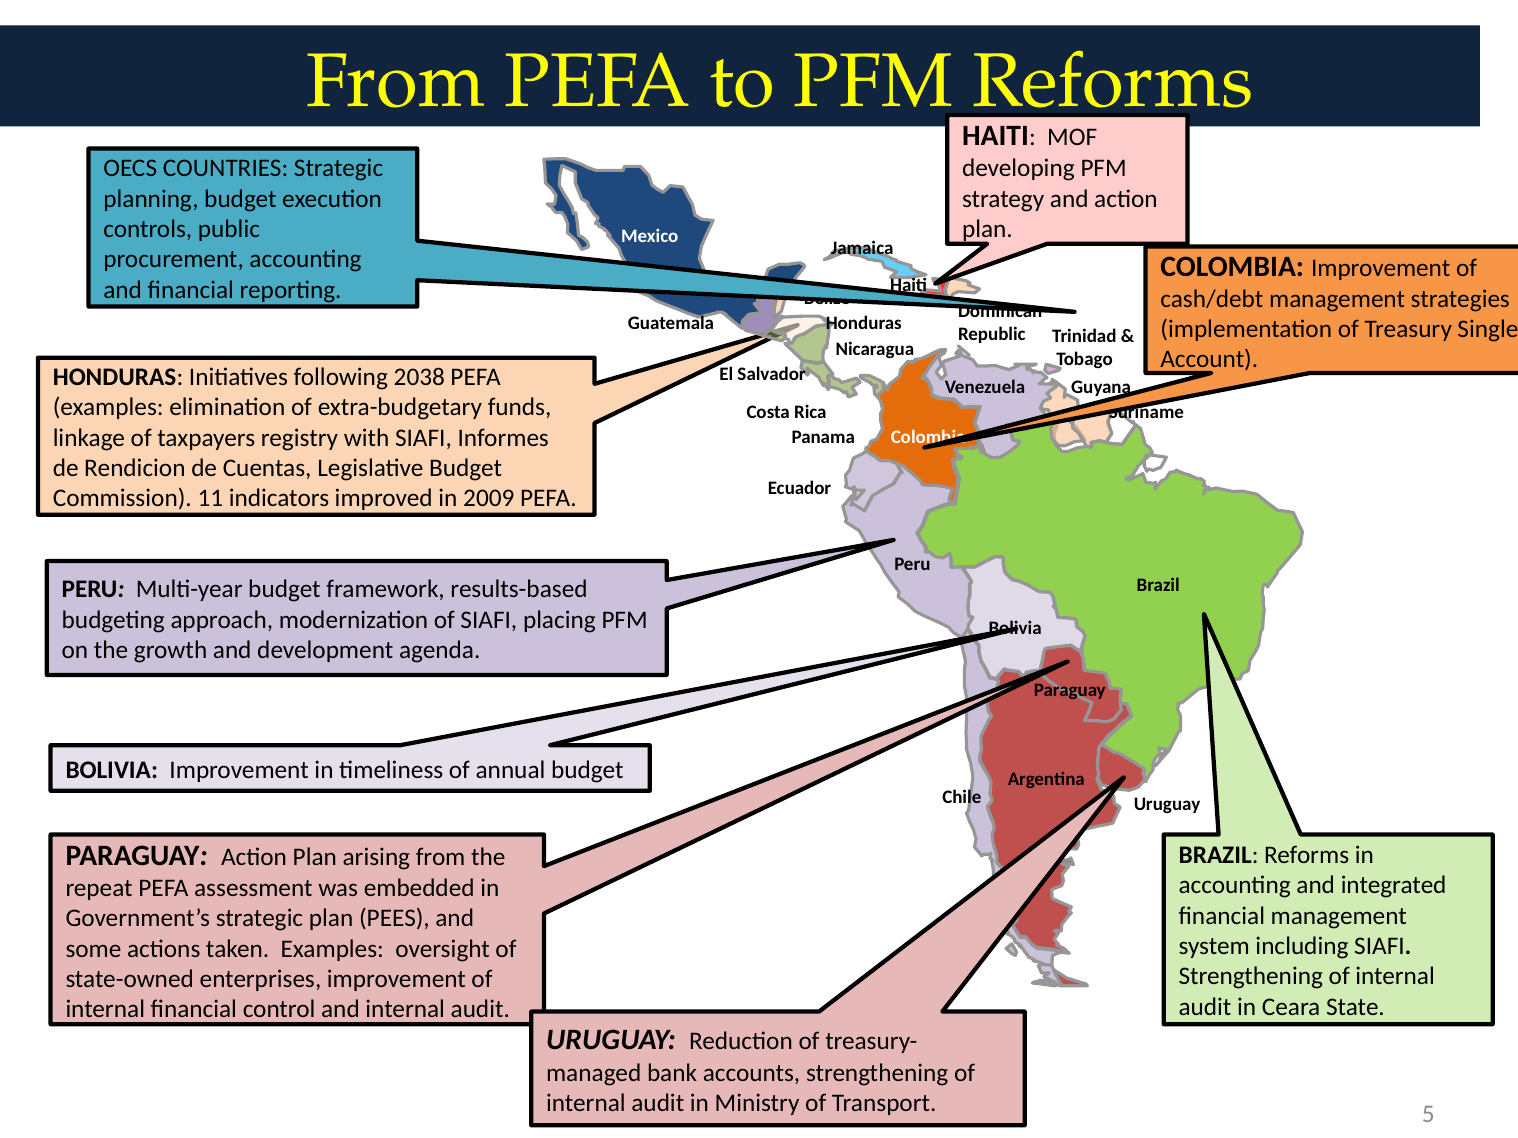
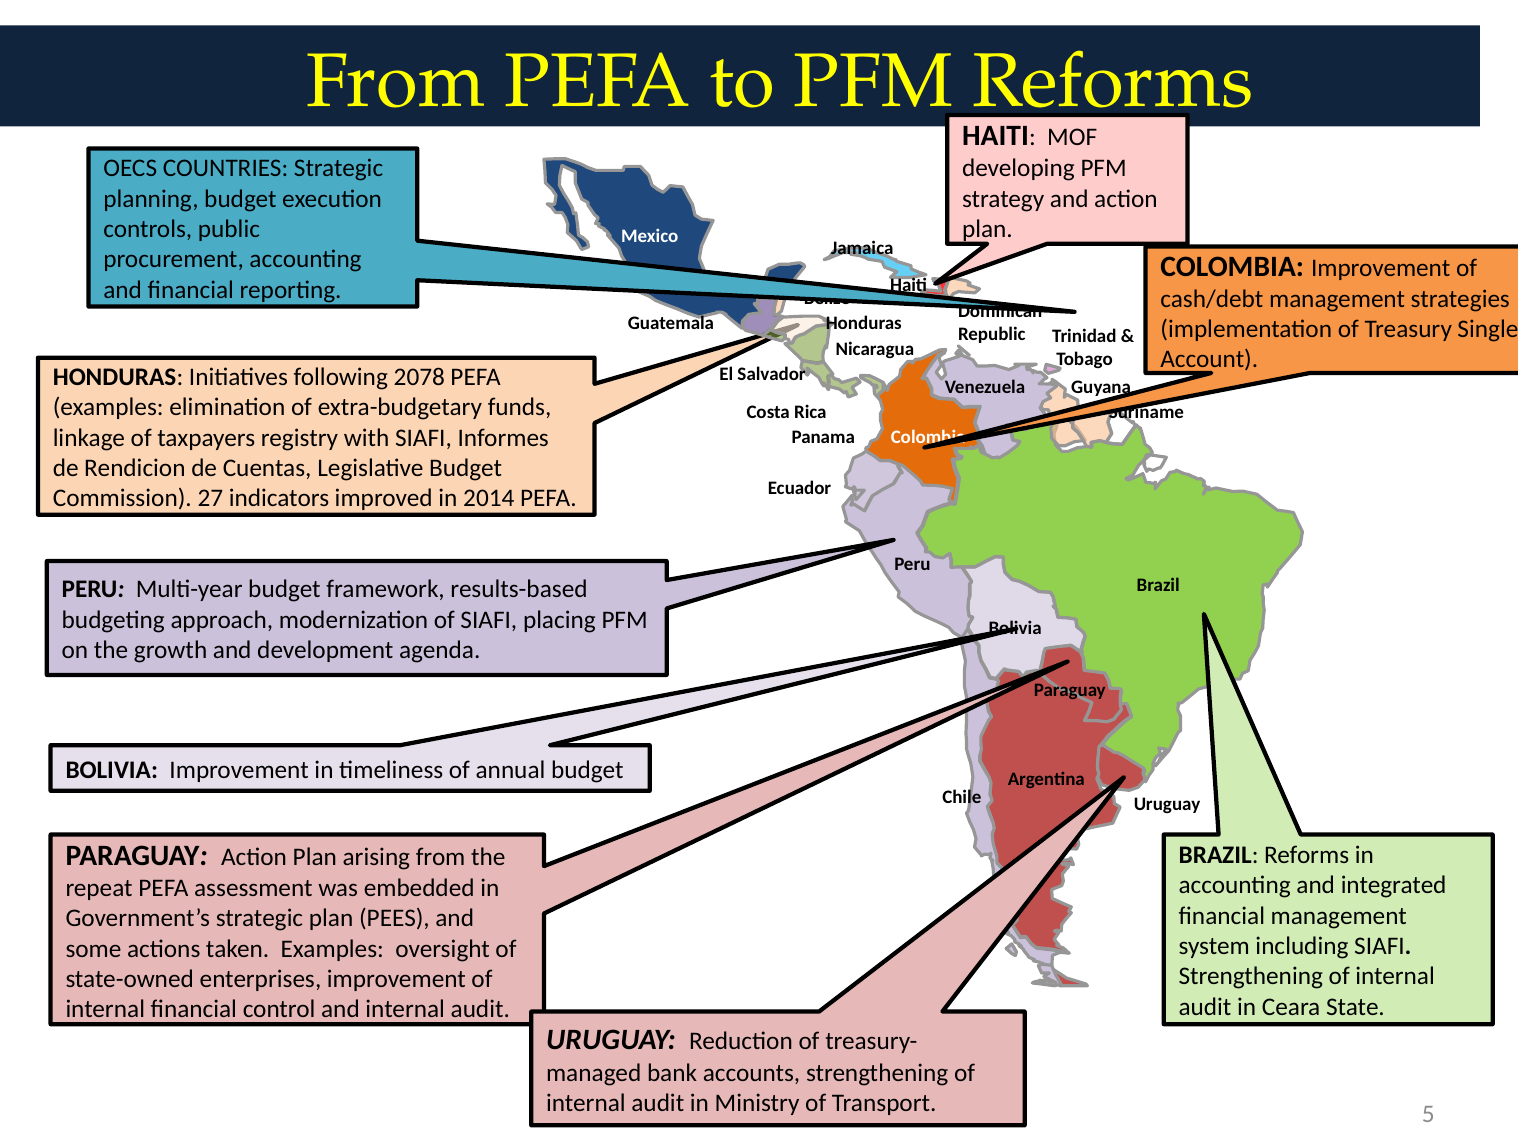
2038: 2038 -> 2078 (419, 377)
11: 11 -> 27 (210, 499)
2009: 2009 -> 2014 (489, 499)
